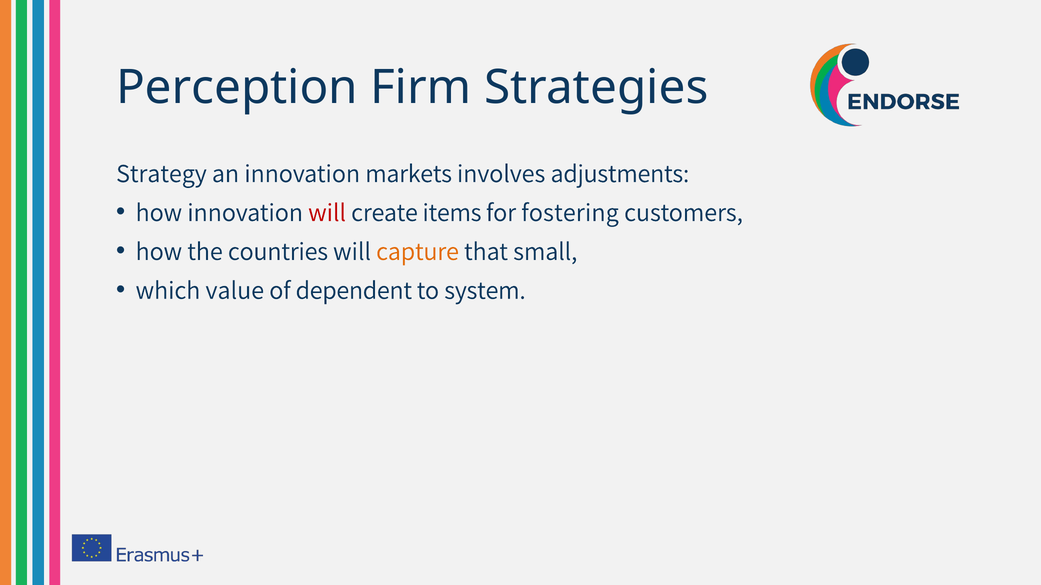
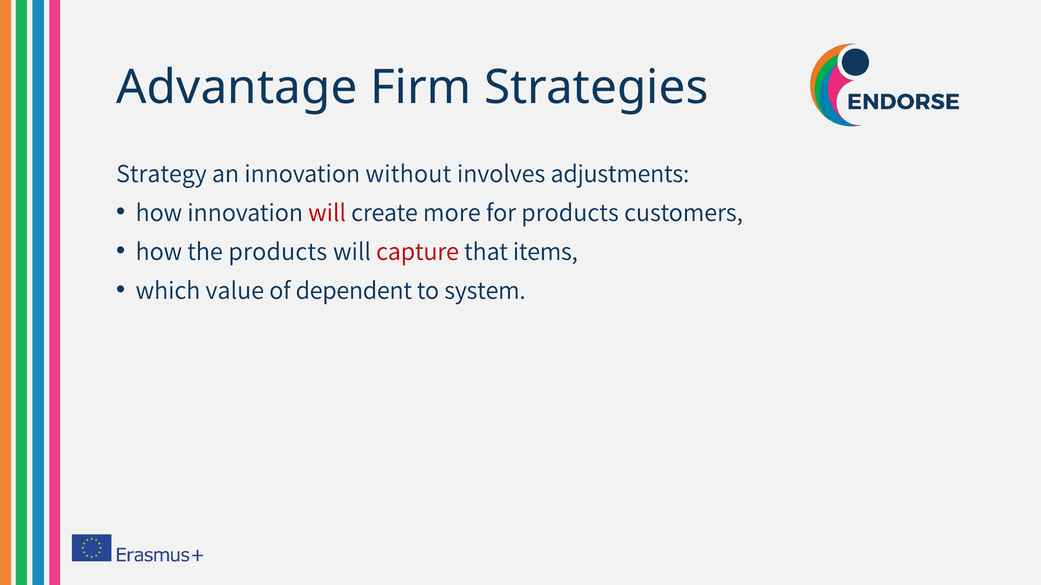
Perception: Perception -> Advantage (237, 87)
markets: markets -> without (408, 174)
items: items -> more (452, 213)
for fostering: fostering -> products (570, 213)
the countries: countries -> products (278, 252)
capture colour: orange -> red (418, 252)
small: small -> items (545, 252)
